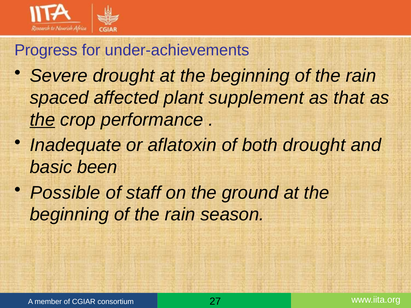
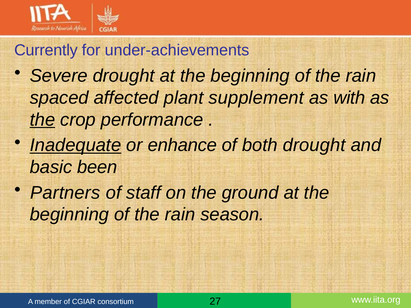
Progress: Progress -> Currently (46, 50)
that: that -> with (349, 98)
Inadequate underline: none -> present (76, 145)
aflatoxin: aflatoxin -> enhance (182, 145)
Possible: Possible -> Partners (65, 193)
